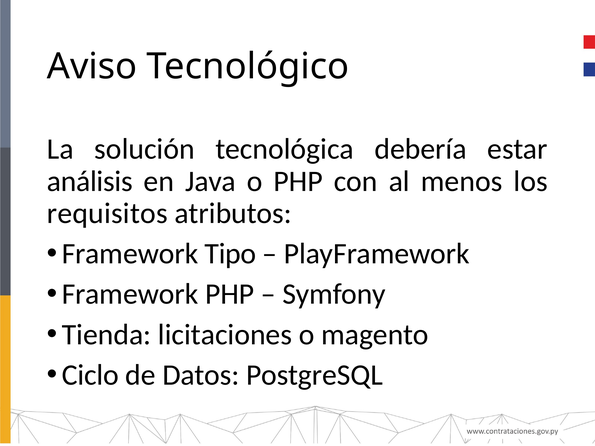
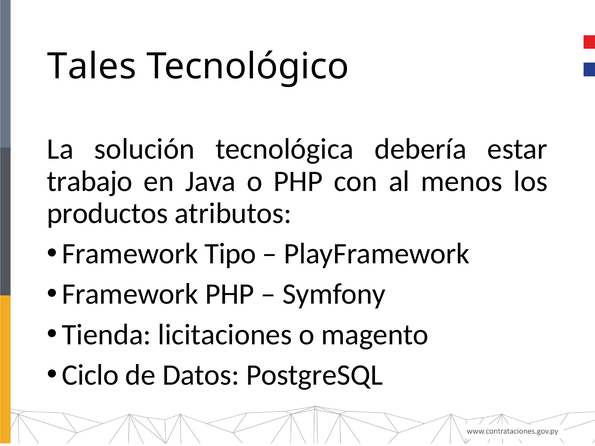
Aviso: Aviso -> Tales (92, 67)
análisis: análisis -> trabajo (90, 181)
requisitos: requisitos -> productos (107, 213)
